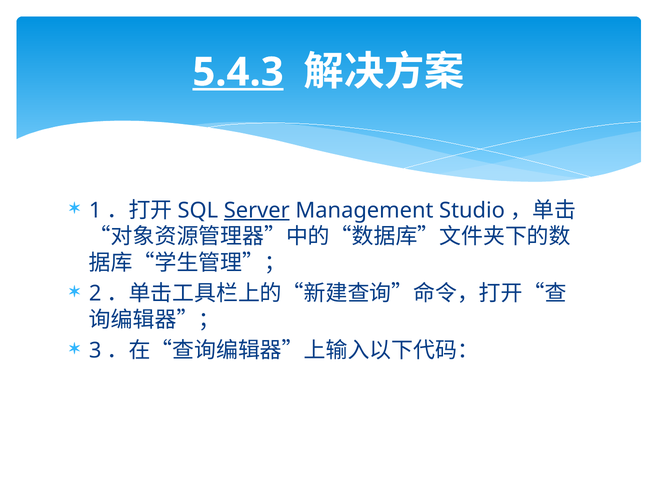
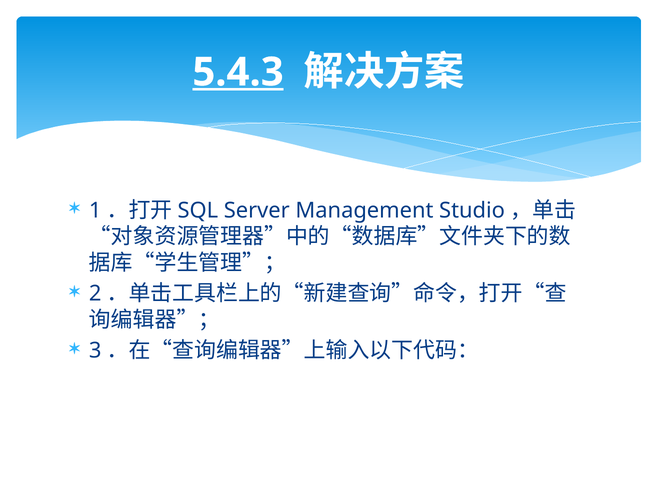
Server underline: present -> none (257, 210)
